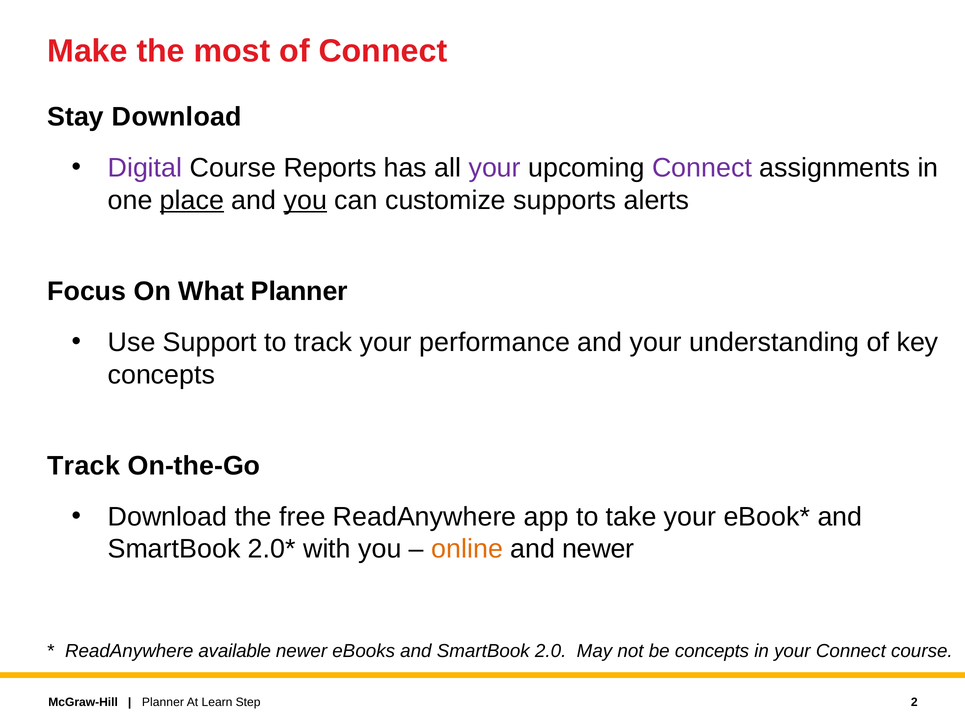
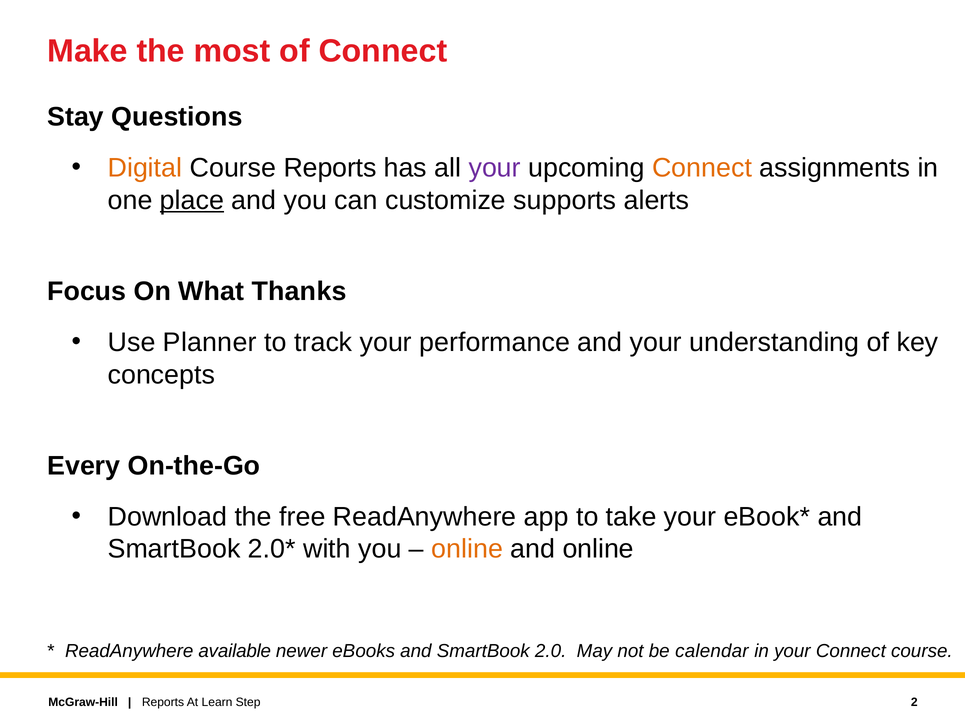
Stay Download: Download -> Questions (177, 117)
Digital colour: purple -> orange (145, 168)
Connect colour: purple -> orange (702, 168)
you underline: present -> none (305, 200)
What Planner: Planner -> Thanks (299, 291)
Support: Support -> Planner (210, 342)
Track: Track -> Every (84, 466)
and newer: newer -> online (598, 549)
be concepts: concepts -> calendar (712, 651)
Planner: Planner -> Reports (163, 702)
